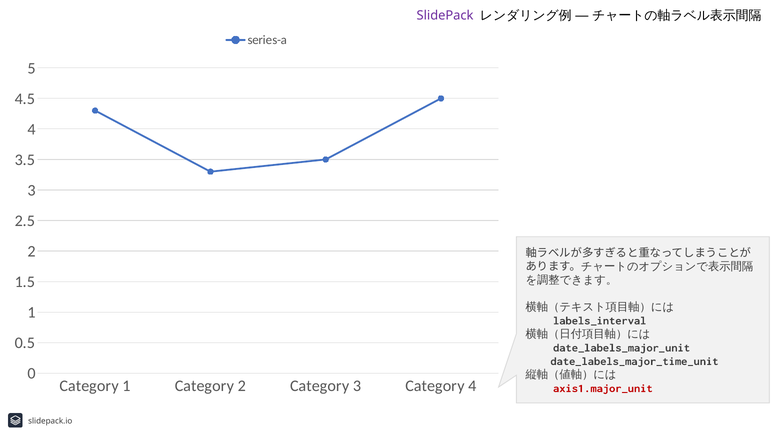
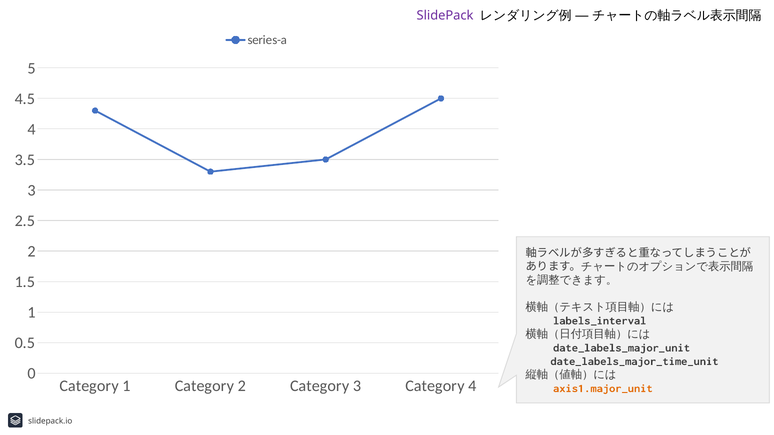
axis1.major_unit colour: red -> orange (603, 389)
